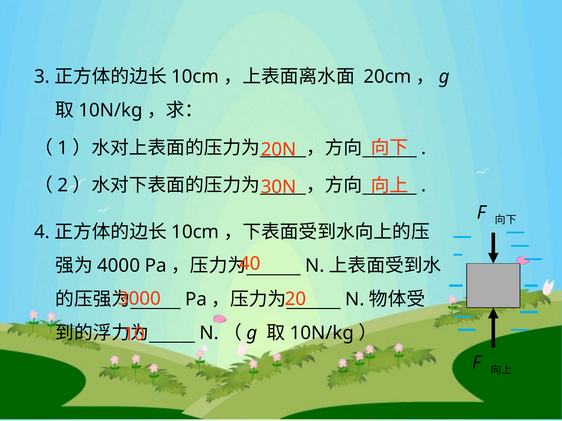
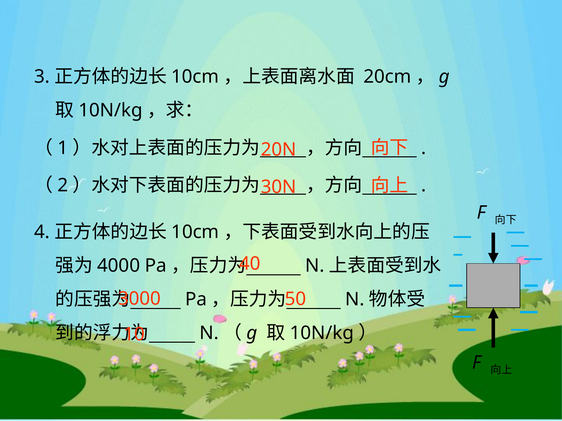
20: 20 -> 50 (295, 299)
